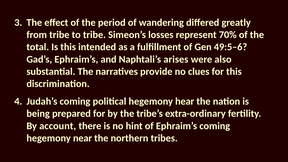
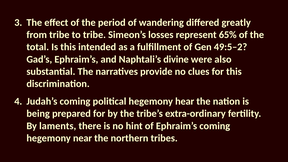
70%: 70% -> 65% (228, 35)
49:5–6: 49:5–6 -> 49:5–2 (231, 47)
arises: arises -> divine (176, 59)
account: account -> laments (58, 126)
